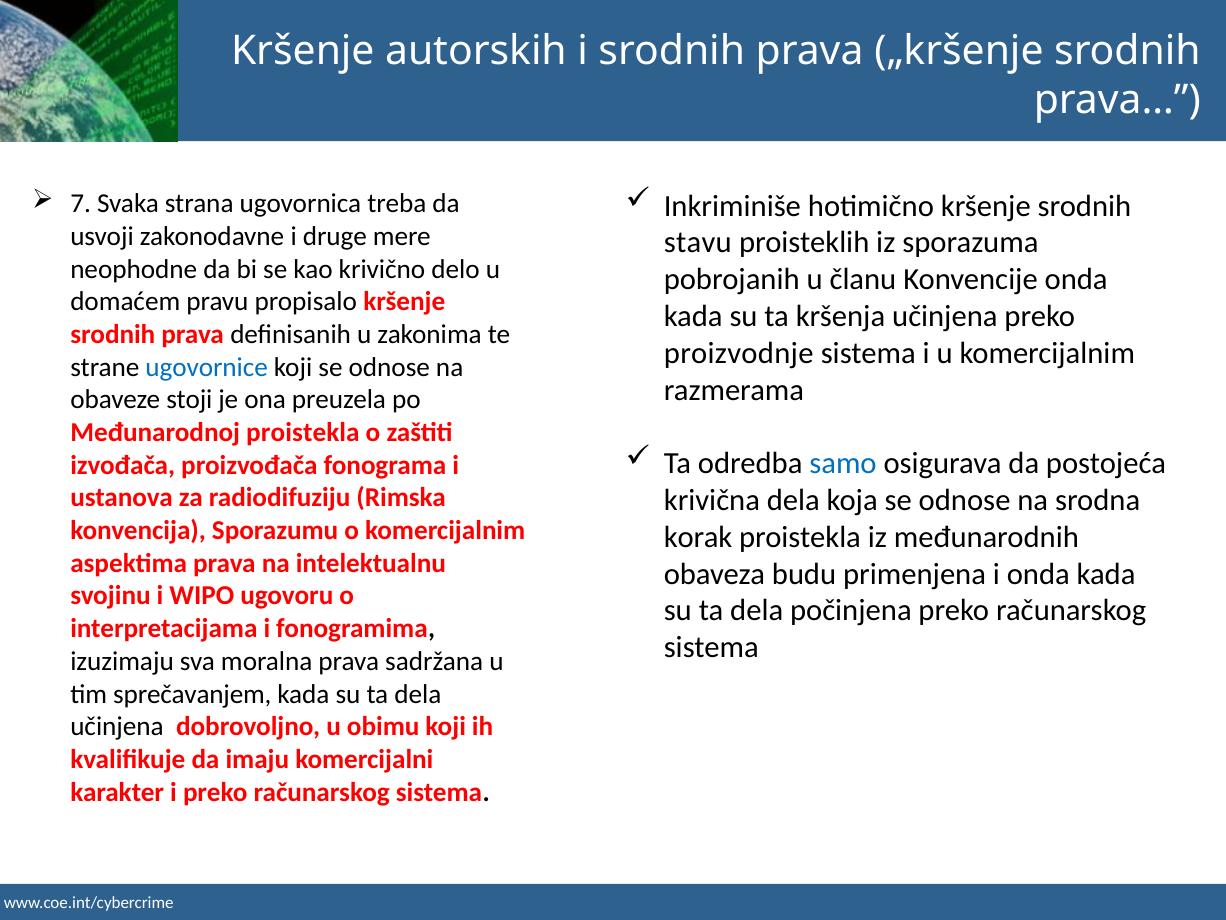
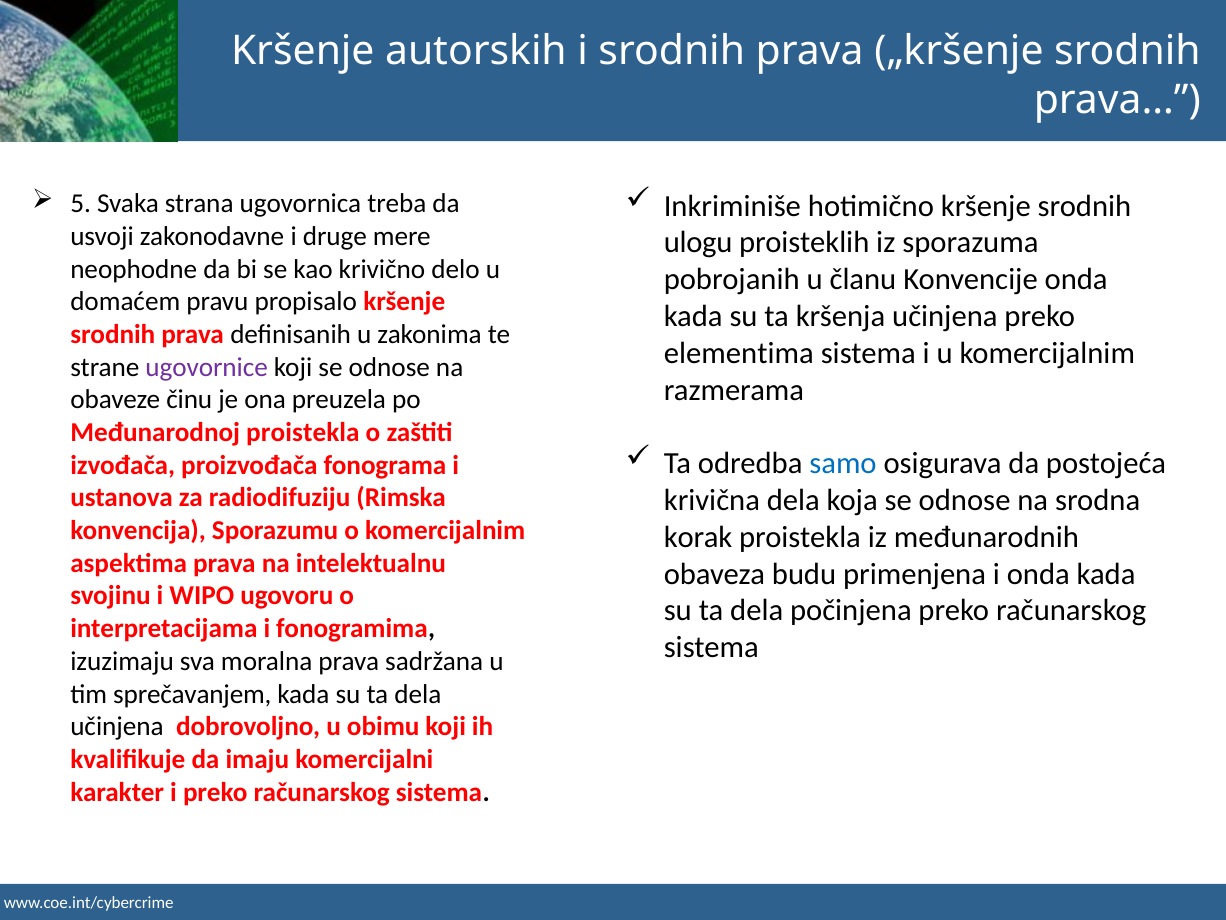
7: 7 -> 5 (81, 204)
stavu: stavu -> ulogu (698, 243)
proizvodnje: proizvodnje -> elementima (739, 353)
ugovornice colour: blue -> purple (207, 367)
stoji: stoji -> činu (189, 400)
